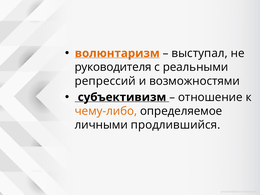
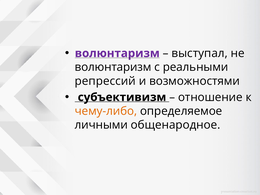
волюнтаризм colour: orange -> purple (117, 53)
руководителя: руководителя -> волюнтаризм (113, 67)
продлившийся: продлившийся -> общенародное (176, 125)
